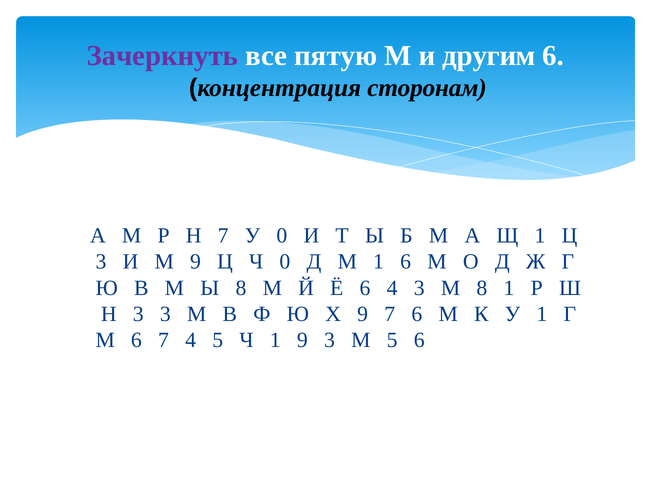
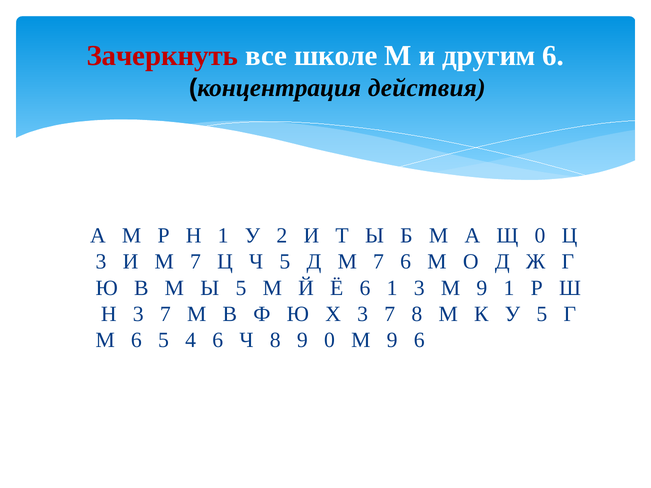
Зачеркнуть colour: purple -> red (162, 56)
пятую: пятую -> школе (336, 56)
сторонам: сторонам -> действия (427, 88)
Н 7: 7 -> 1 (223, 236)
У 0: 0 -> 2 (282, 236)
Щ 1: 1 -> 0 (540, 236)
И М 9: 9 -> 7 (196, 262)
Ч 0: 0 -> 5 (285, 262)
Д М 1: 1 -> 7 (379, 262)
Ы 8: 8 -> 5 (241, 288)
6 4: 4 -> 1 (392, 288)
3 М 8: 8 -> 9 (482, 288)
Н 3 3: 3 -> 7 (165, 314)
Х 9: 9 -> 3 (363, 314)
7 6: 6 -> 8 (417, 314)
У 1: 1 -> 5 (542, 314)
6 7: 7 -> 5 (164, 340)
4 5: 5 -> 6 (218, 340)
Ч 1: 1 -> 8 (275, 340)
9 3: 3 -> 0 (329, 340)
5: 5 -> 9 (392, 340)
